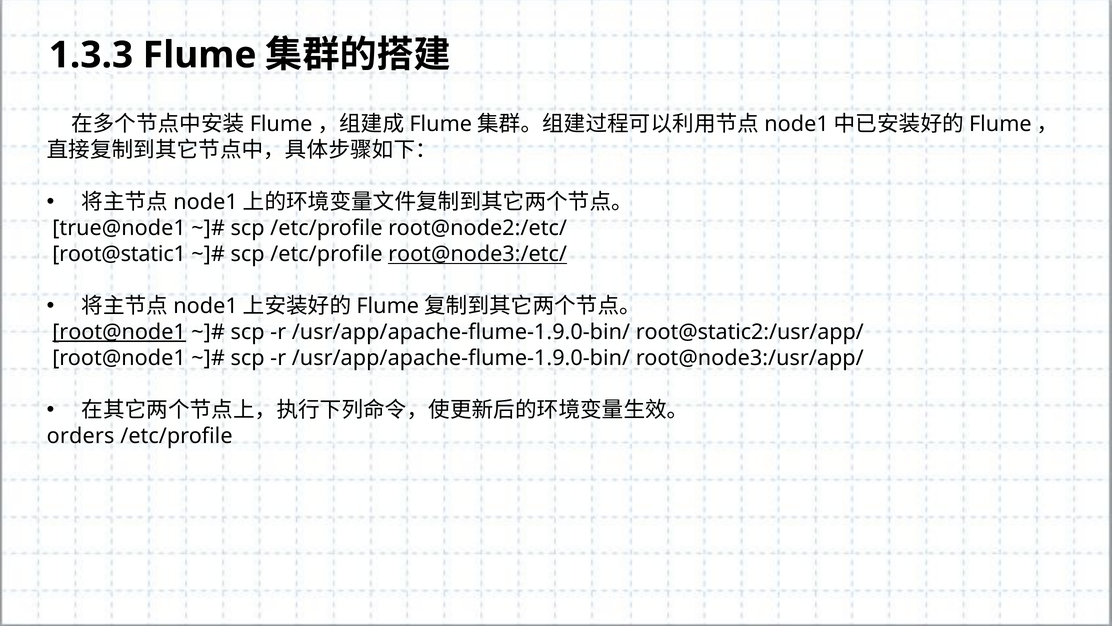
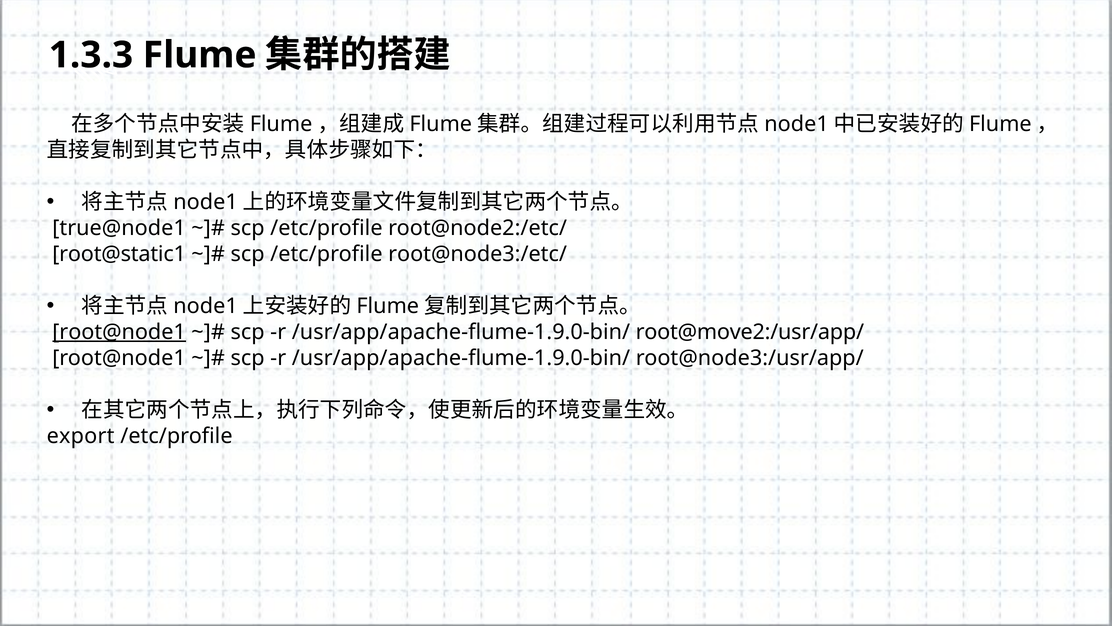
root@node3:/etc/ underline: present -> none (478, 254)
root@static2:/usr/app/: root@static2:/usr/app/ -> root@move2:/usr/app/ (750, 332)
orders: orders -> export (81, 436)
